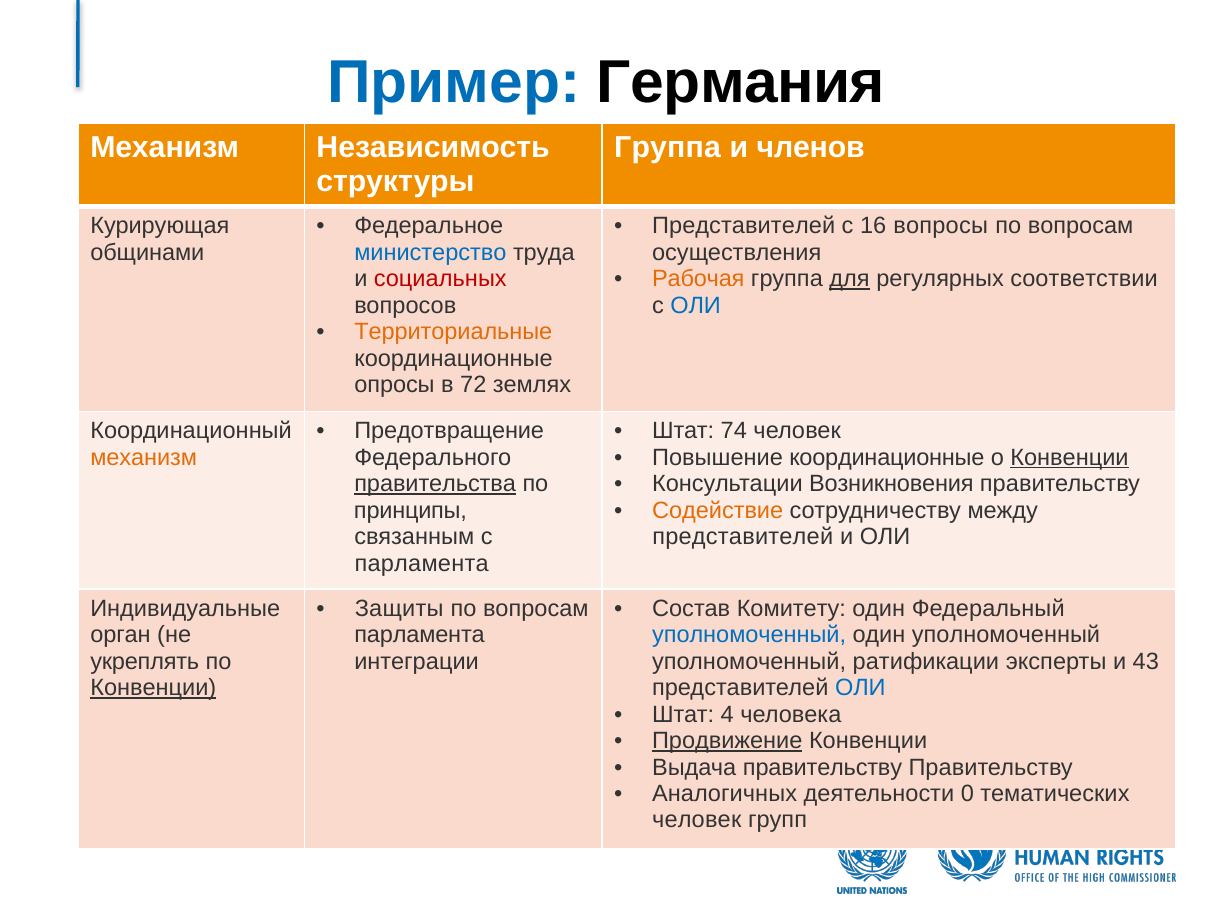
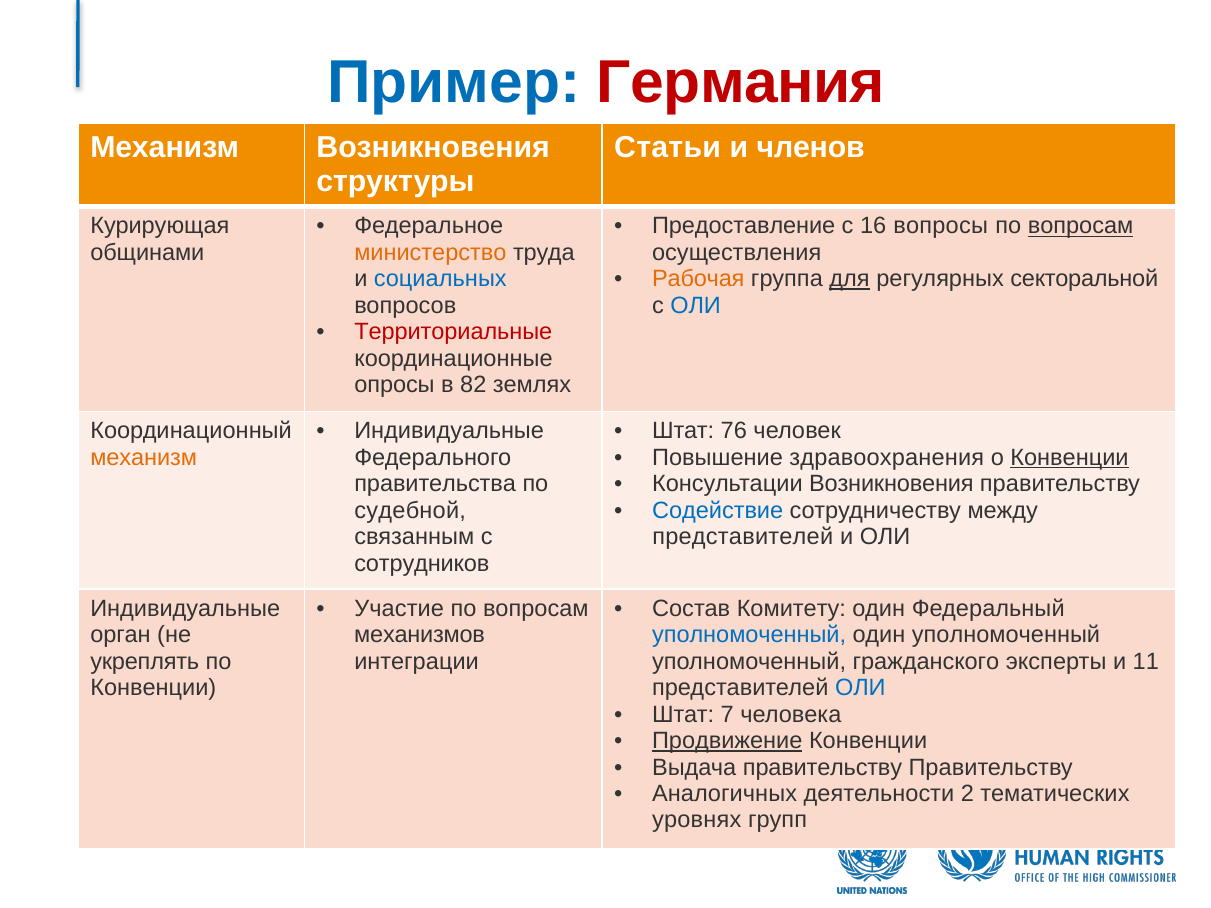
Германия colour: black -> red (741, 83)
Механизм Независимость: Независимость -> Возникновения (433, 147)
Группа: Группа -> Статьи (668, 147)
Представителей: Представителей -> Предоставление (744, 226)
вопросам underline: none -> present (1081, 226)
министерство colour: blue -> orange (430, 253)
социальных colour: red -> blue (440, 279)
соответствии: соответствии -> секторальной (1084, 279)
Территориальные colour: orange -> red (453, 332)
72: 72 -> 82 (473, 385)
Предотвращение: Предотвращение -> Индивидуальные (449, 431)
74: 74 -> 76 (734, 431)
Повышение координационные: координационные -> здравоохранения (887, 458)
правительства underline: present -> none (435, 484)
принципы: принципы -> судебной (410, 511)
Содействие colour: orange -> blue (718, 511)
парламента: парламента -> сотрудников (422, 564)
Защиты: Защиты -> Участие (399, 609)
парламента: парламента -> механизмов (420, 635)
ратификации: ратификации -> гражданского (926, 662)
43: 43 -> 11 (1146, 662)
Конвенции underline: present -> none (153, 688)
4: 4 -> 7 (727, 715)
0: 0 -> 2 (967, 794)
человек: человек -> уровнях (697, 820)
